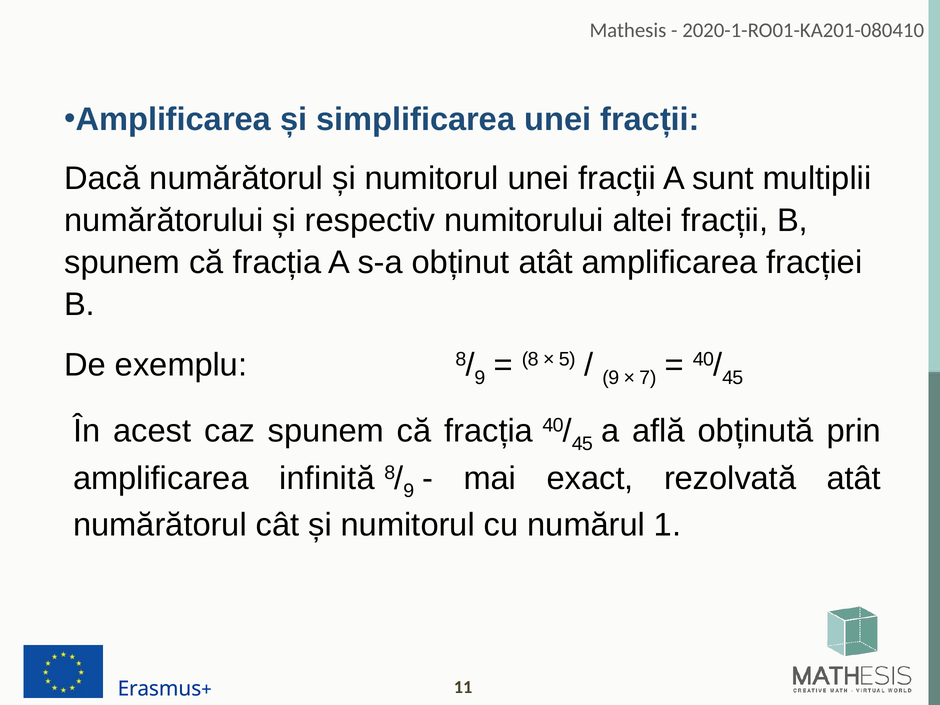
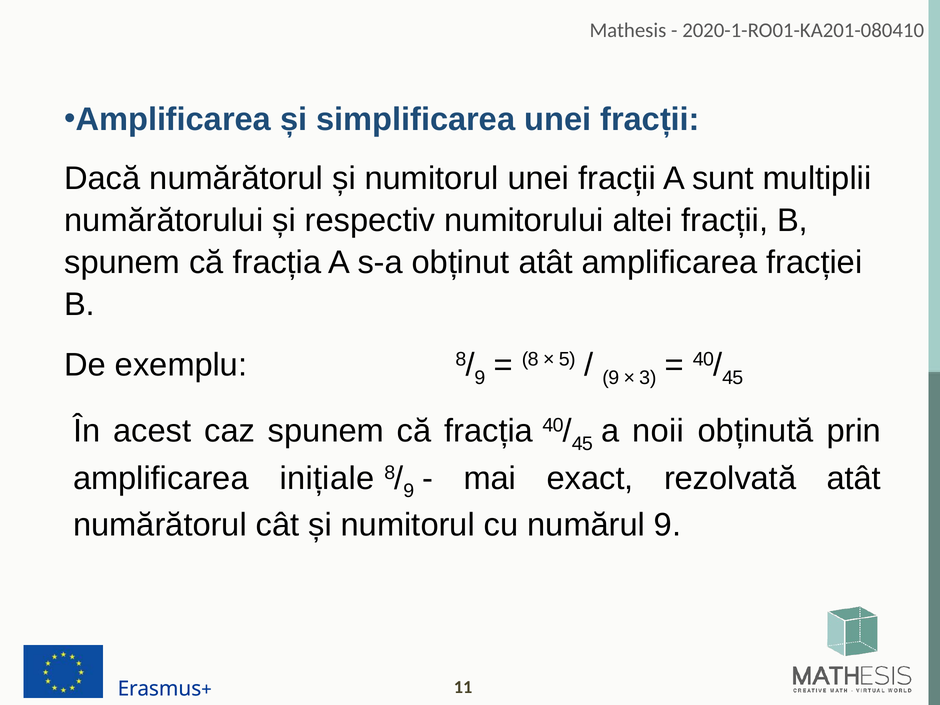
7: 7 -> 3 (648, 378)
află: află -> noii (658, 431)
infinită: infinită -> inițiale (327, 478)
numărul 1: 1 -> 9 (667, 525)
